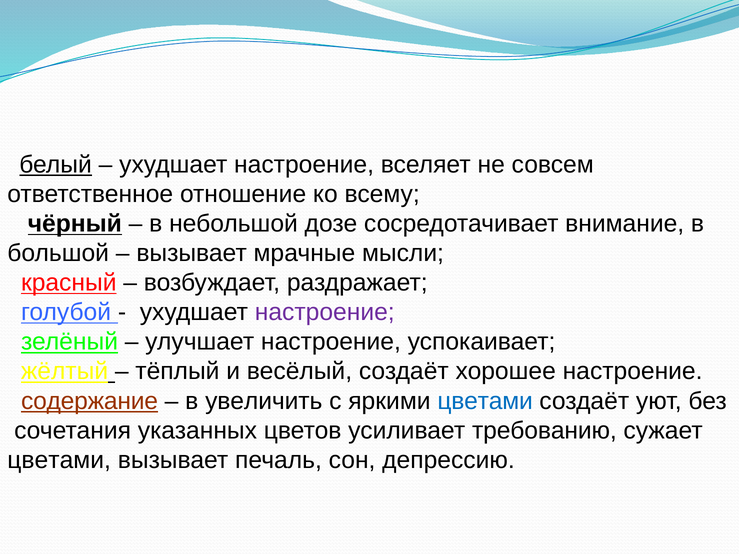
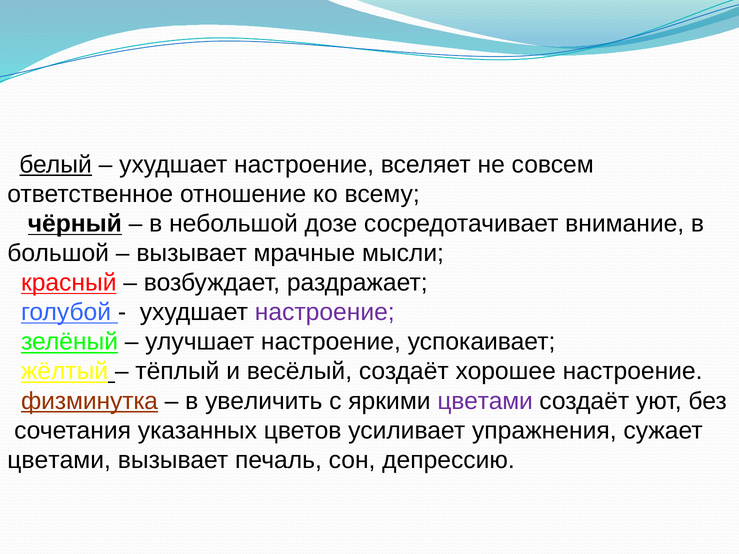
содержание: содержание -> физминутка (89, 401)
цветами colour: blue -> purple (485, 401)
требованию: требованию -> упражнения (544, 431)
